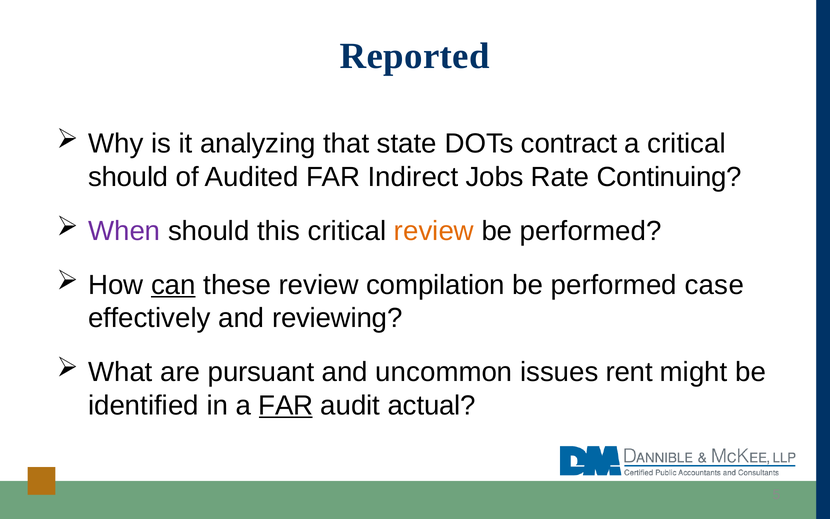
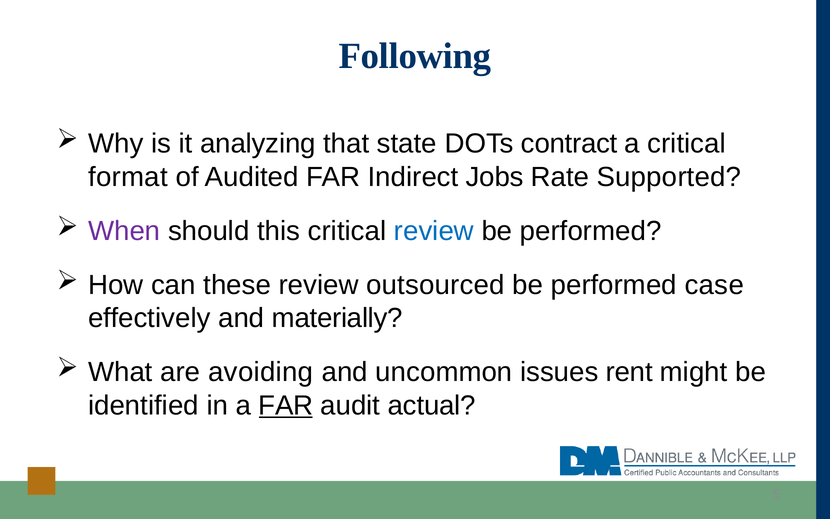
Reported: Reported -> Following (415, 56)
should: should -> format (128, 177)
Continuing: Continuing -> Supported (669, 177)
review colour: orange -> blue (434, 231)
can underline: present -> none (173, 285)
compilation: compilation -> outsourced (435, 285)
reviewing: reviewing -> materially (337, 318)
pursuant: pursuant -> avoiding (261, 372)
